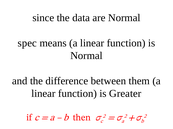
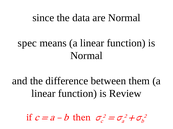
Greater: Greater -> Review (125, 94)
